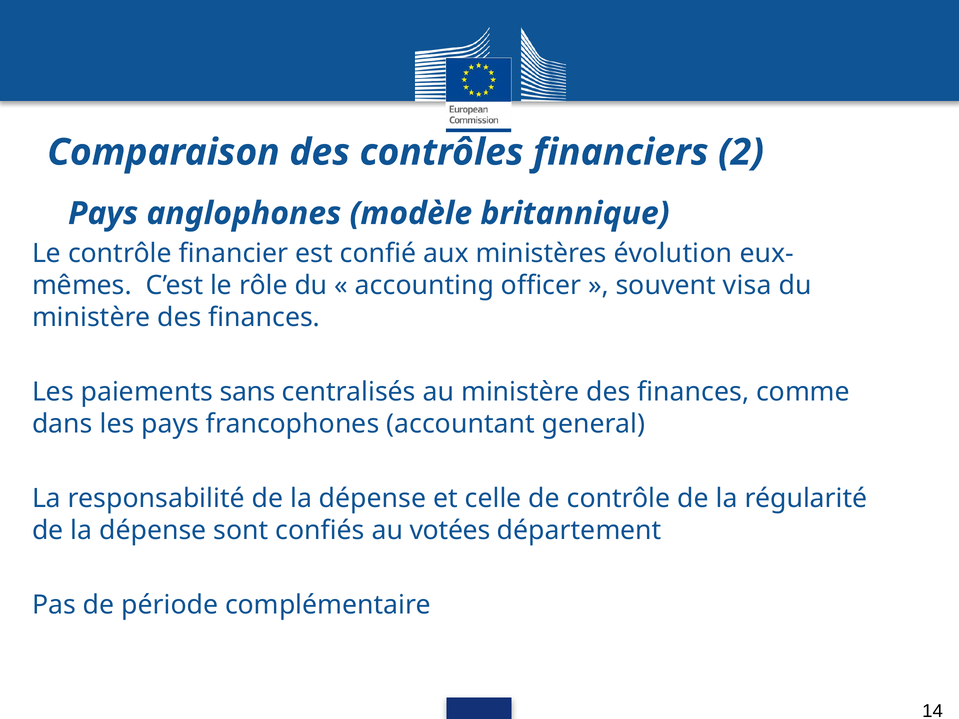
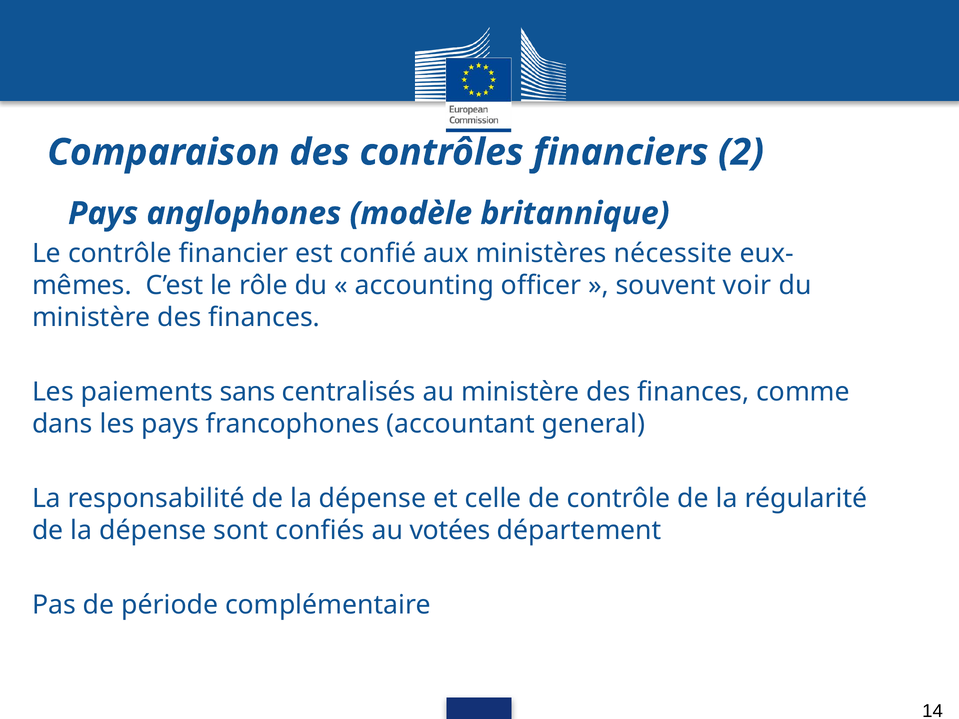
évolution: évolution -> nécessite (673, 254)
visa: visa -> voir (747, 286)
